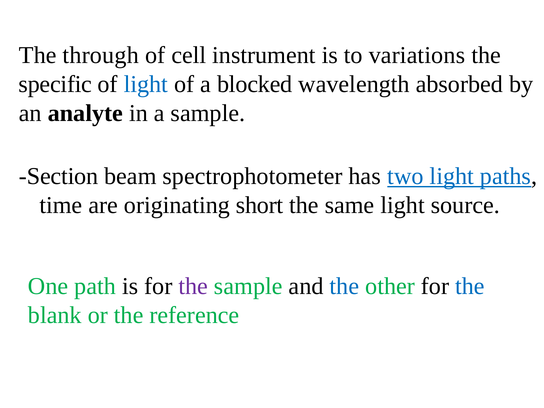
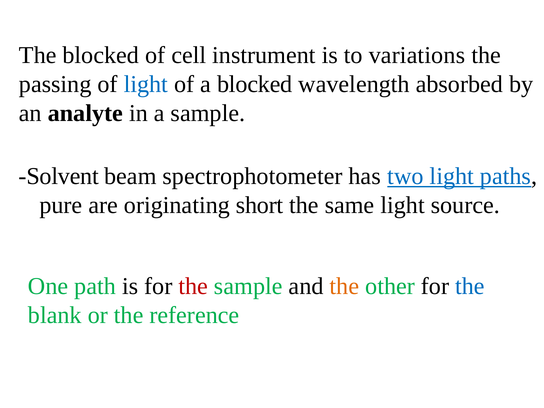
The through: through -> blocked (101, 55)
specific: specific -> passing (55, 84)
Section: Section -> Solvent (59, 176)
time: time -> pure (61, 205)
the colour: purple -> red (193, 286)
the colour: blue -> orange (344, 286)
